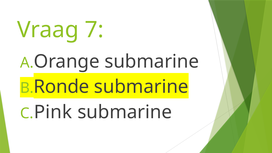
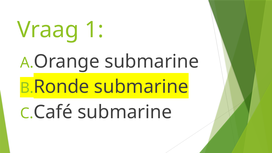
7: 7 -> 1 (94, 30)
Pink: Pink -> Café (53, 112)
